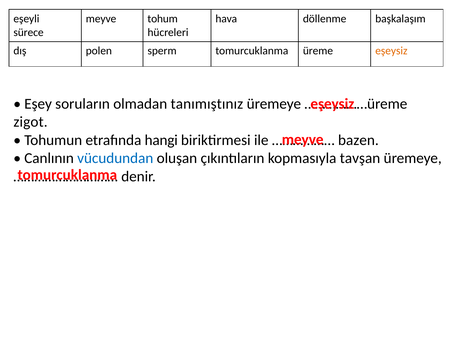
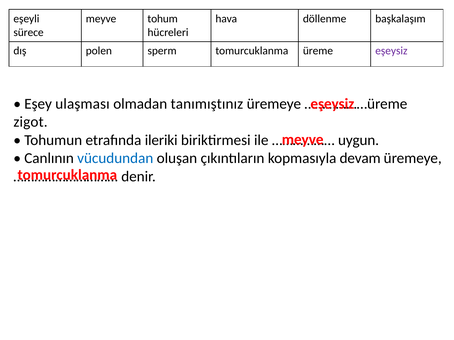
eşeysiz colour: orange -> purple (391, 51)
soruların: soruların -> ulaşması (82, 104)
hangi: hangi -> ileriki (161, 140)
bazen: bazen -> uygun (359, 140)
tavşan: tavşan -> devam (360, 158)
